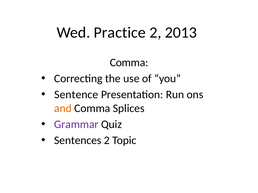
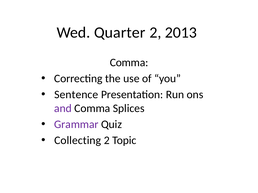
Practice: Practice -> Quarter (120, 33)
and colour: orange -> purple (63, 109)
Sentences: Sentences -> Collecting (78, 141)
